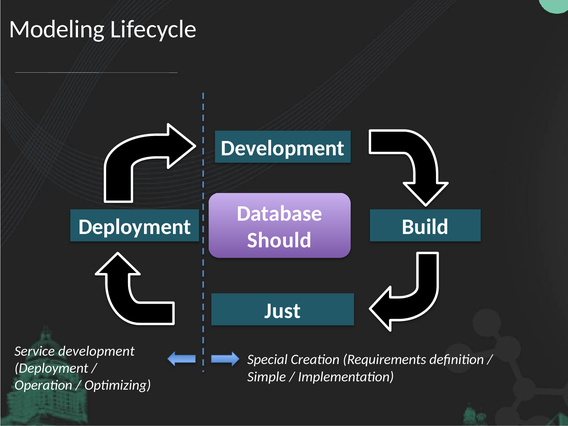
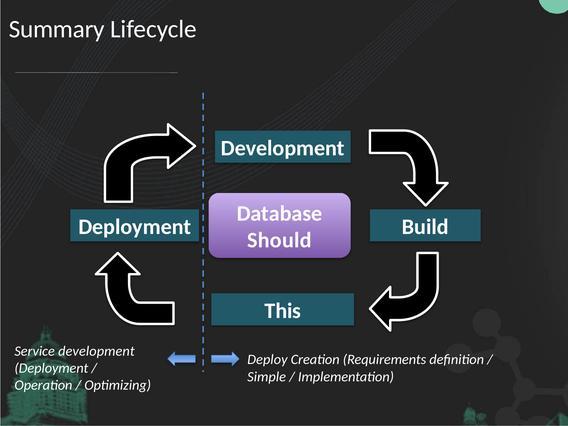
Modeling: Modeling -> Summary (57, 29)
Just: Just -> This (283, 311)
Special: Special -> Deploy (267, 360)
